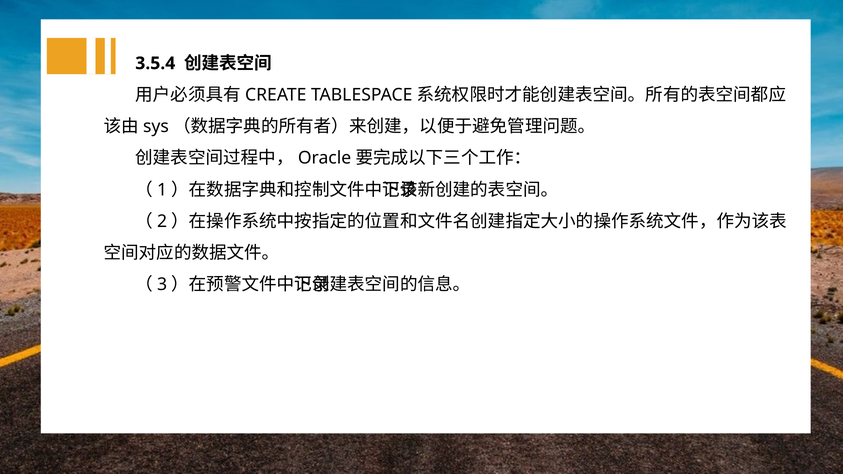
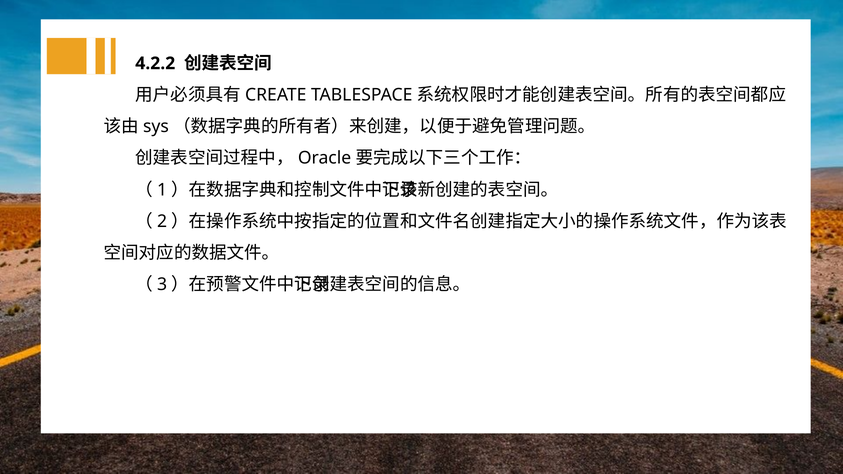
3.5.4: 3.5.4 -> 4.2.2 (155, 63)
